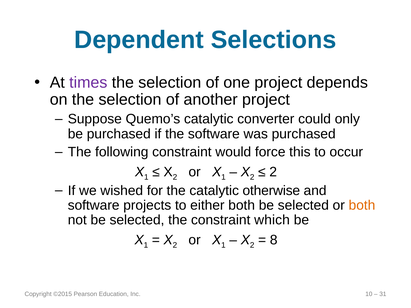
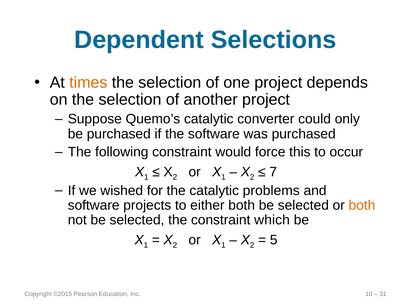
times colour: purple -> orange (88, 82)
2: 2 -> 7 (273, 172)
otherwise: otherwise -> problems (271, 191)
8: 8 -> 5 (274, 240)
